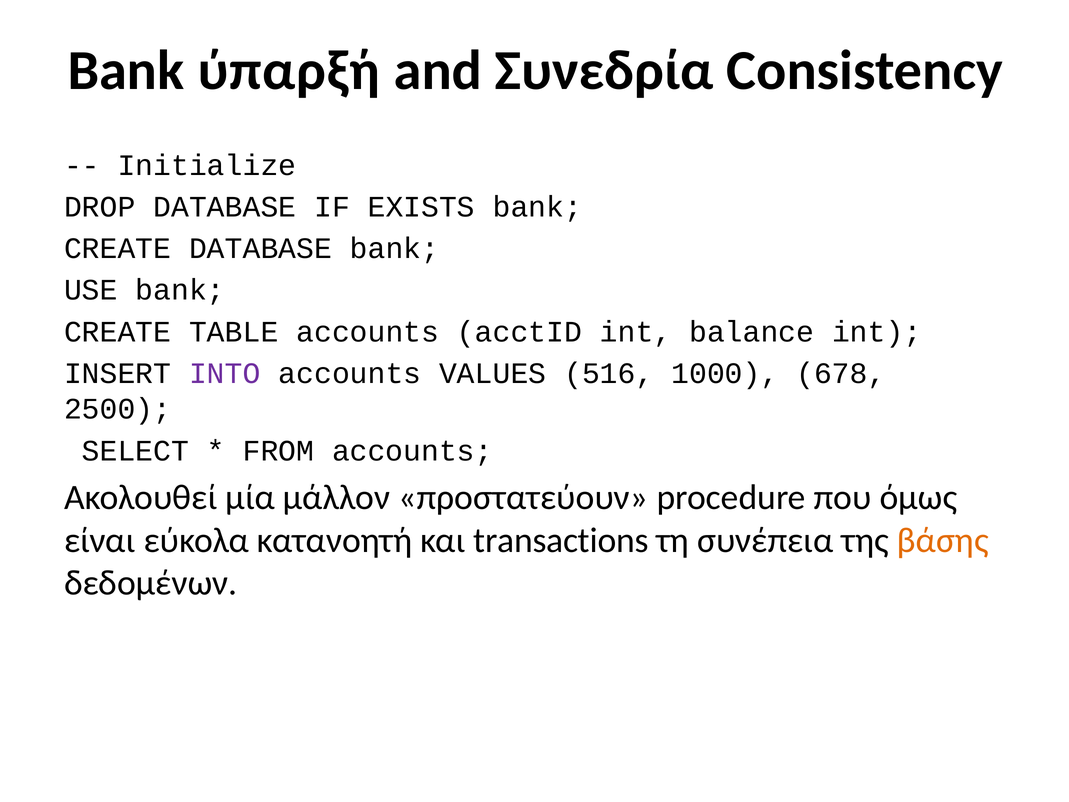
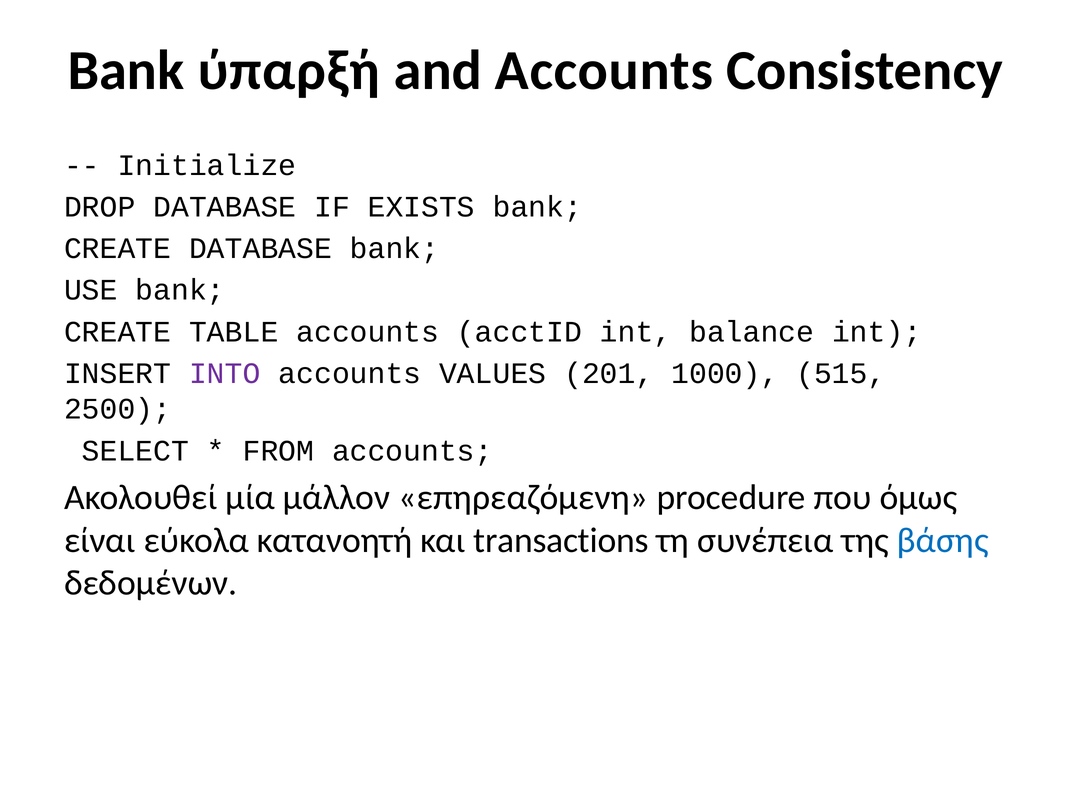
and Συνεδρία: Συνεδρία -> Accounts (604, 71)
516: 516 -> 201 (609, 373)
678: 678 -> 515 (841, 373)
προστατεύουν: προστατεύουν -> επηρεαζόμενη (523, 497)
βάσης colour: orange -> blue (943, 540)
